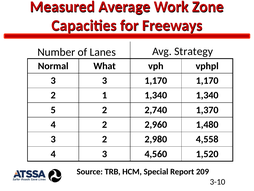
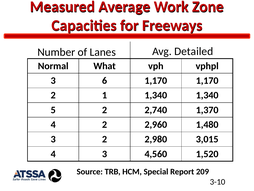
Strategy: Strategy -> Detailed (194, 51)
3 3: 3 -> 6 (104, 80)
4,558: 4,558 -> 3,015 (207, 139)
